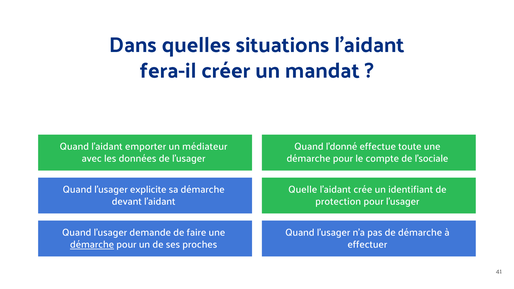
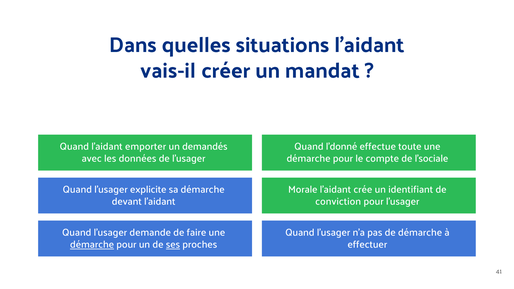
fera-il: fera-il -> vais-il (168, 71)
médiateur: médiateur -> demandés (205, 147)
Quelle: Quelle -> Morale (303, 190)
protection: protection -> conviction (338, 202)
ses underline: none -> present (173, 245)
